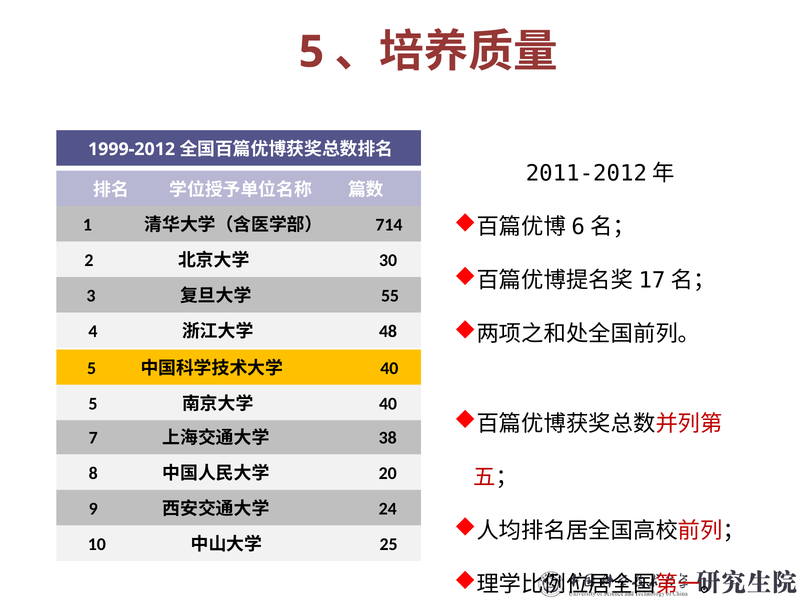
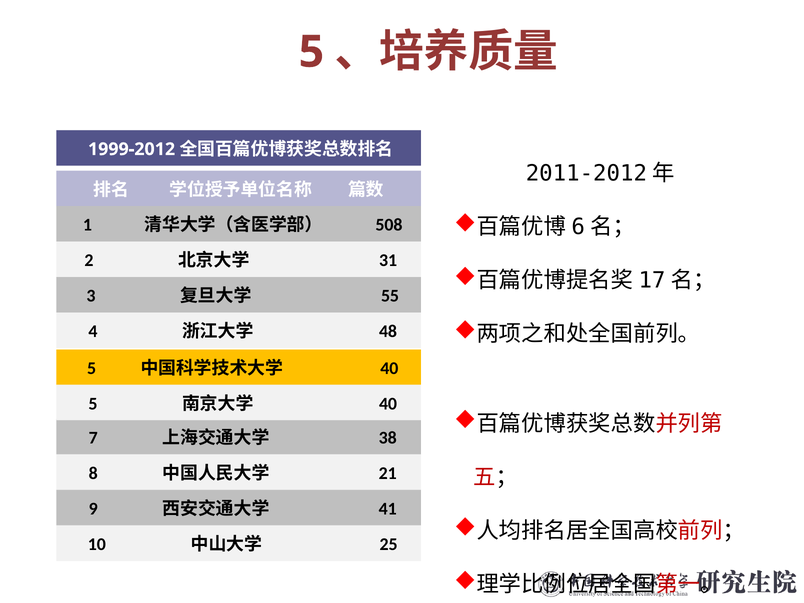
714: 714 -> 508 (389, 225)
30: 30 -> 31 (388, 261)
20: 20 -> 21 (388, 473)
24: 24 -> 41 (388, 509)
